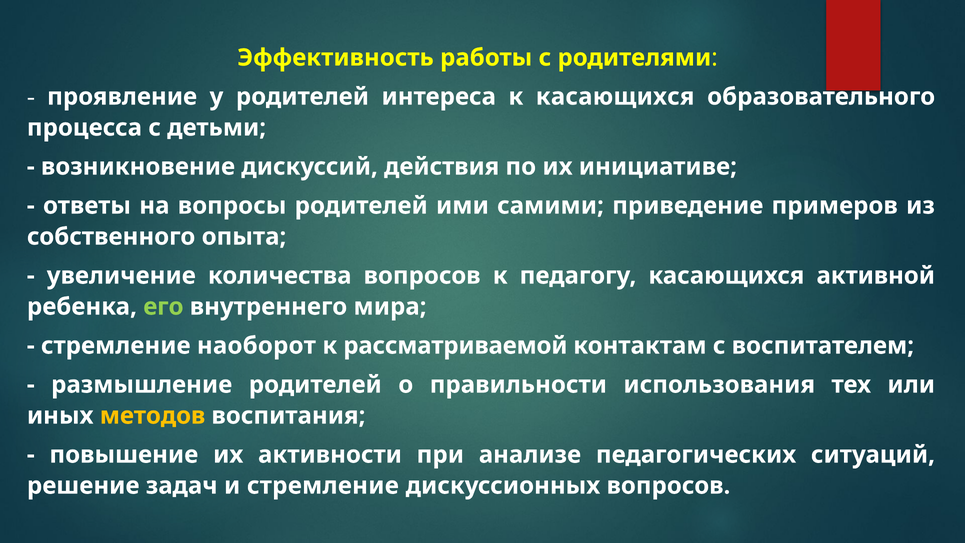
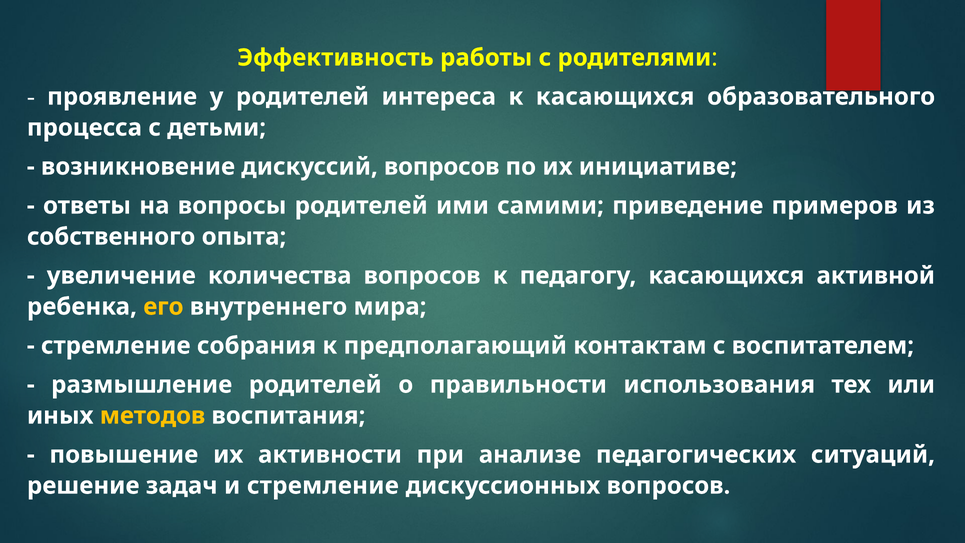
дискуссий действия: действия -> вопросов (442, 167)
его colour: light green -> yellow (163, 307)
наоборот: наоборот -> собрания (256, 346)
рассматриваемой: рассматриваемой -> предполагающий (455, 346)
